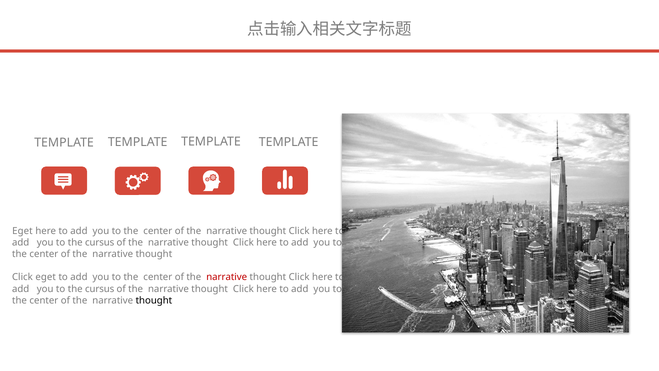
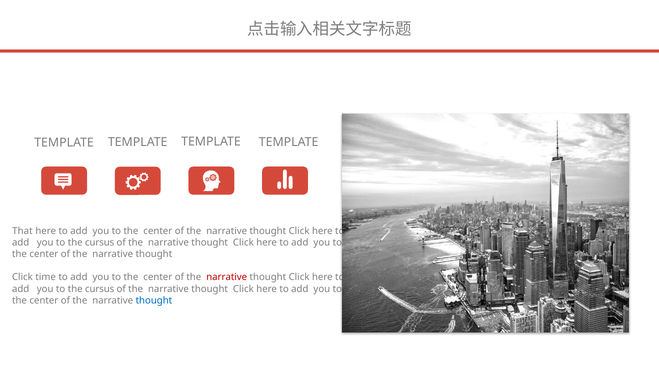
Eget: Eget -> That (22, 231)
Click eget: eget -> time (46, 277)
thought colour: black -> blue (154, 300)
